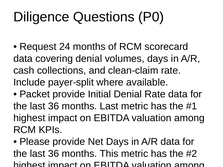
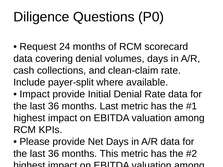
Packet: Packet -> Impact (35, 94)
